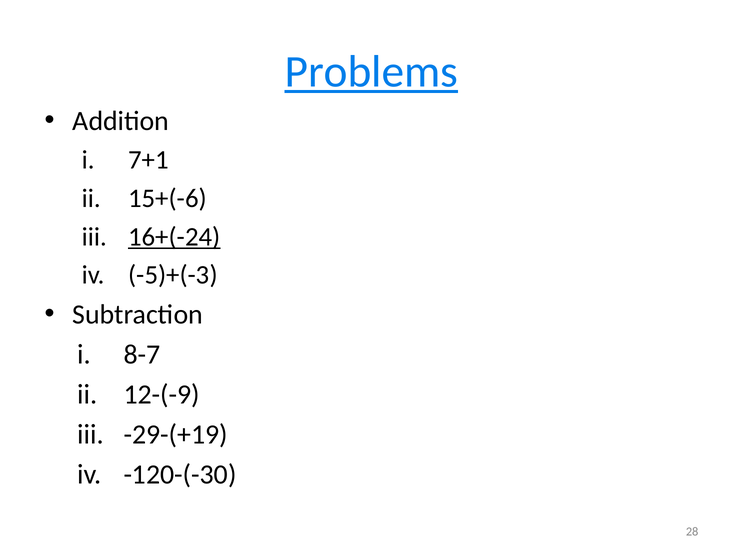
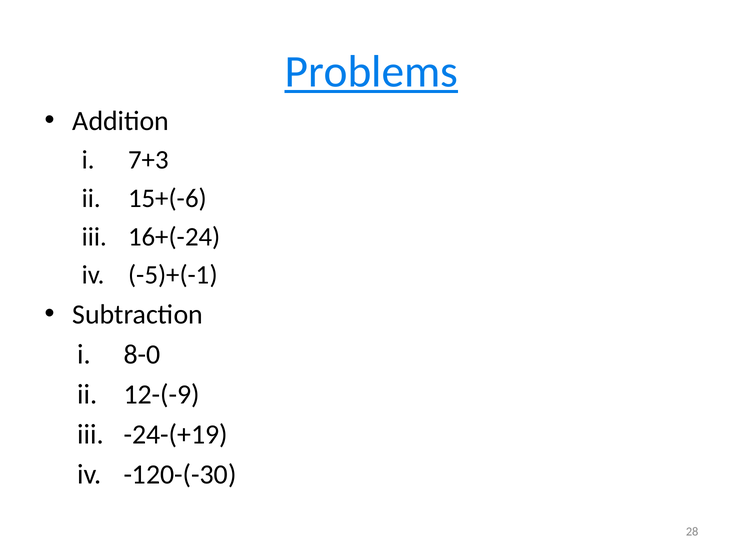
7+1: 7+1 -> 7+3 (148, 160)
16+(-24 underline: present -> none (174, 237)
-5)+(-3: -5)+(-3 -> -5)+(-1 (173, 275)
8-7: 8-7 -> 8-0 (142, 355)
-29-(+19: -29-(+19 -> -24-(+19 (176, 435)
